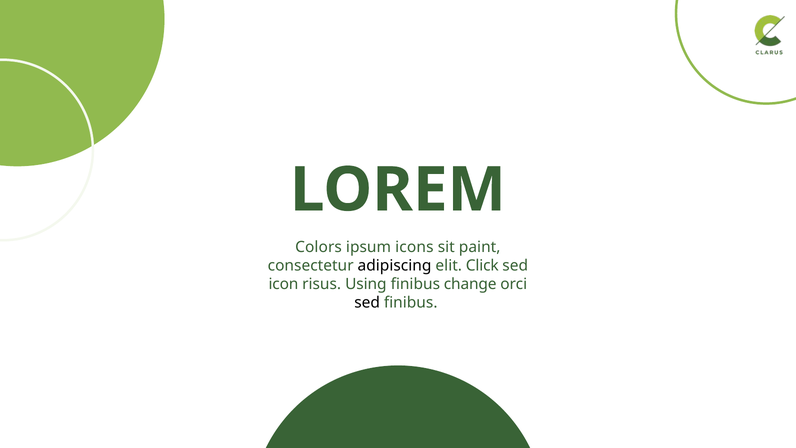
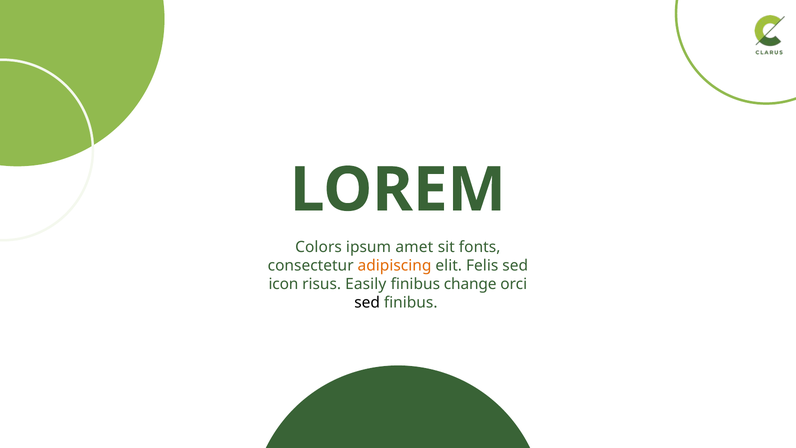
icons: icons -> amet (414, 247)
paint: paint -> fonts (480, 247)
adipiscing colour: black -> orange (395, 265)
Click: Click -> Felis (482, 265)
Using: Using -> Easily (366, 284)
